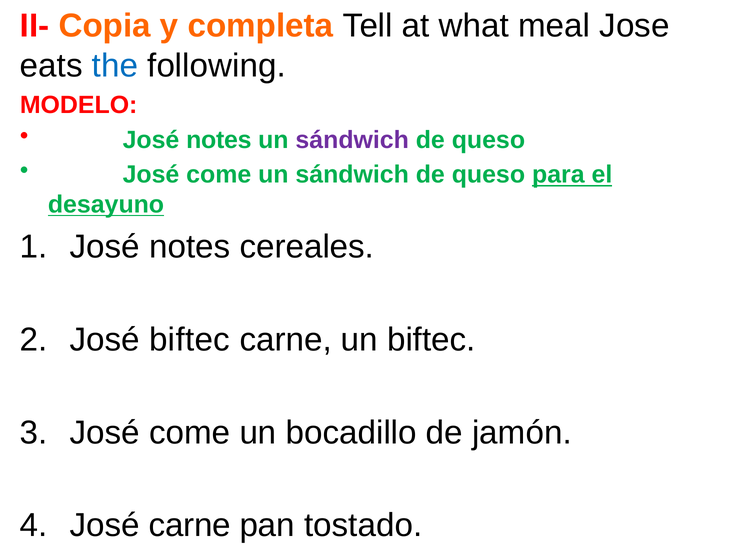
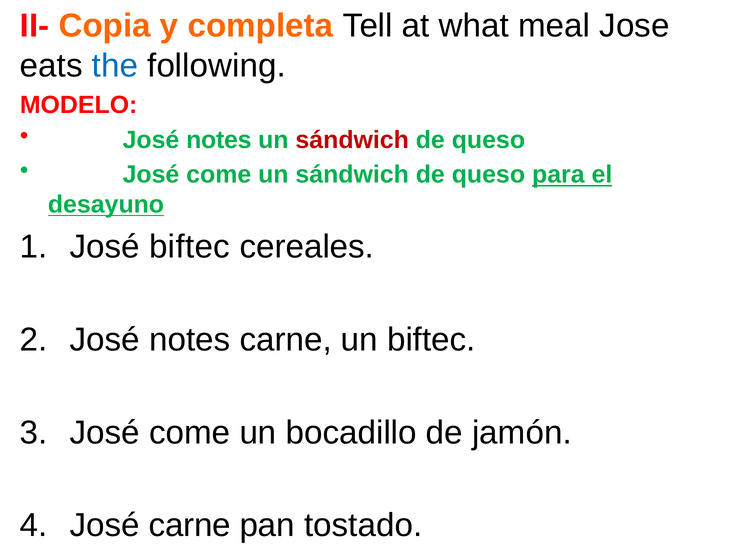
sándwich colour: purple -> red (352, 140)
notes: notes -> biftec (190, 247)
biftec: biftec -> notes (190, 340)
